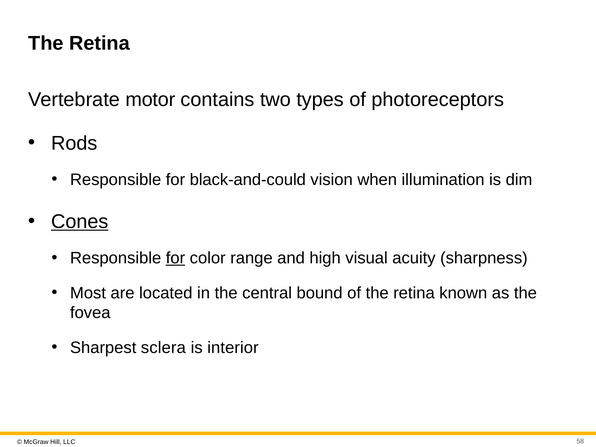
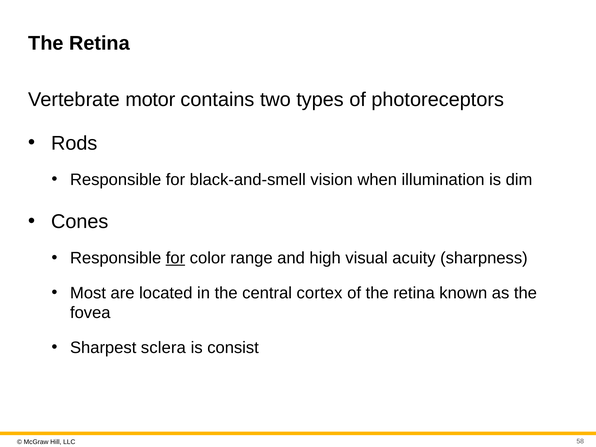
black-and-could: black-and-could -> black-and-smell (248, 180)
Cones underline: present -> none (80, 222)
bound: bound -> cortex (319, 293)
interior: interior -> consist (233, 348)
